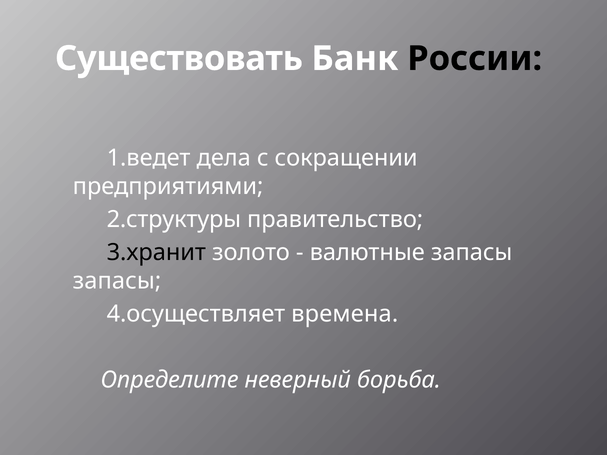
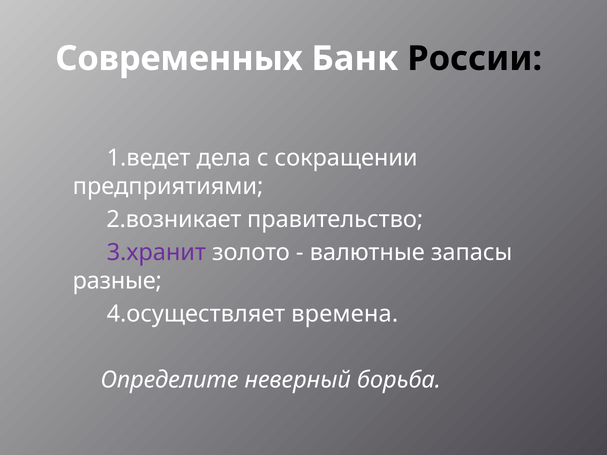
Существовать: Существовать -> Современных (179, 59)
2.структуры: 2.структуры -> 2.возникает (174, 220)
3.хранит colour: black -> purple (156, 253)
запасы: запасы -> разные (117, 281)
